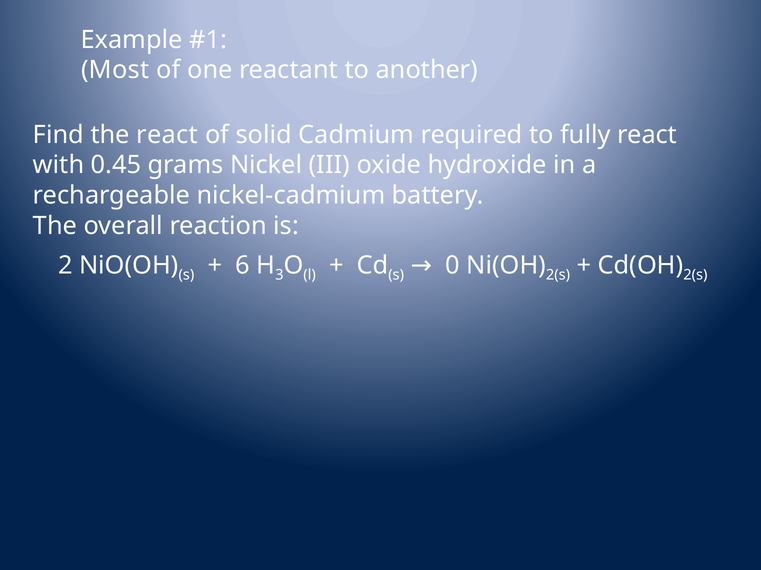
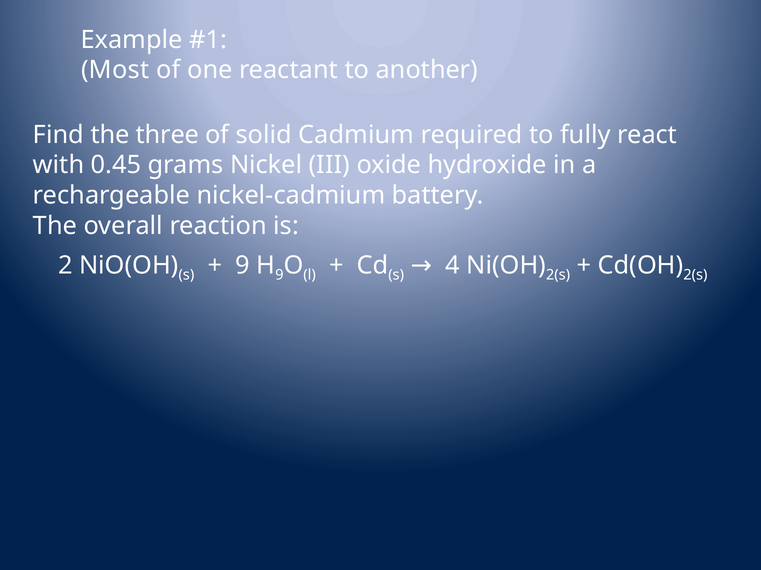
the react: react -> three (167, 135)
6: 6 -> 9 (242, 265)
3: 3 -> 9 (279, 275)
0: 0 -> 4 (452, 265)
